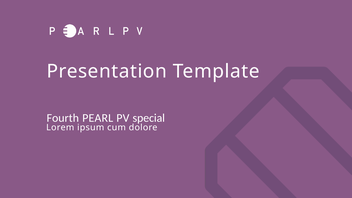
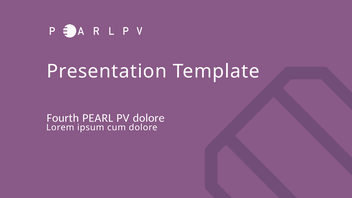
PV special: special -> dolore (149, 118)
